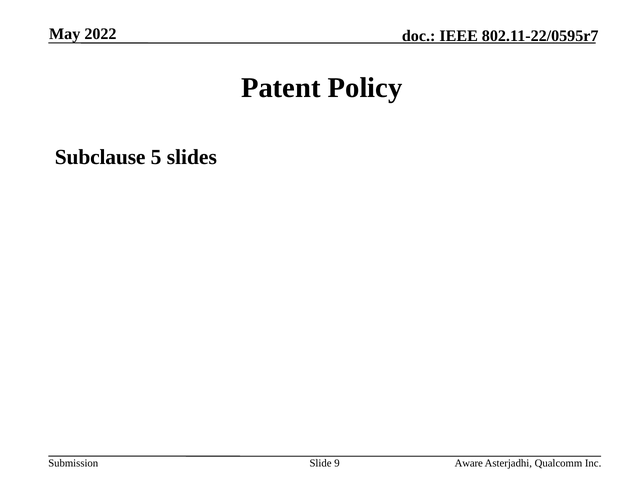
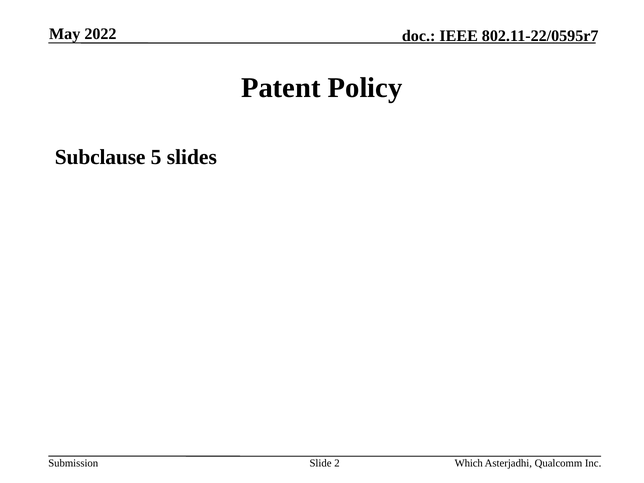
9: 9 -> 2 (337, 463)
Aware: Aware -> Which (469, 463)
